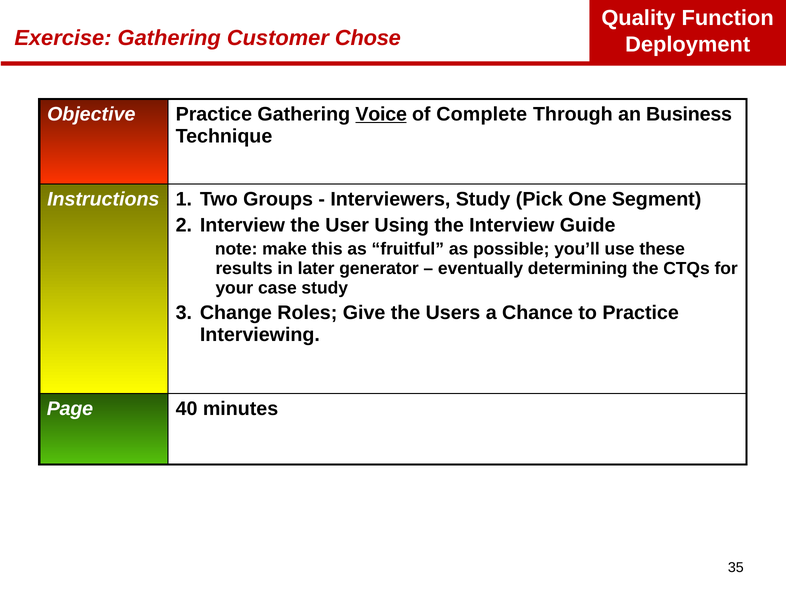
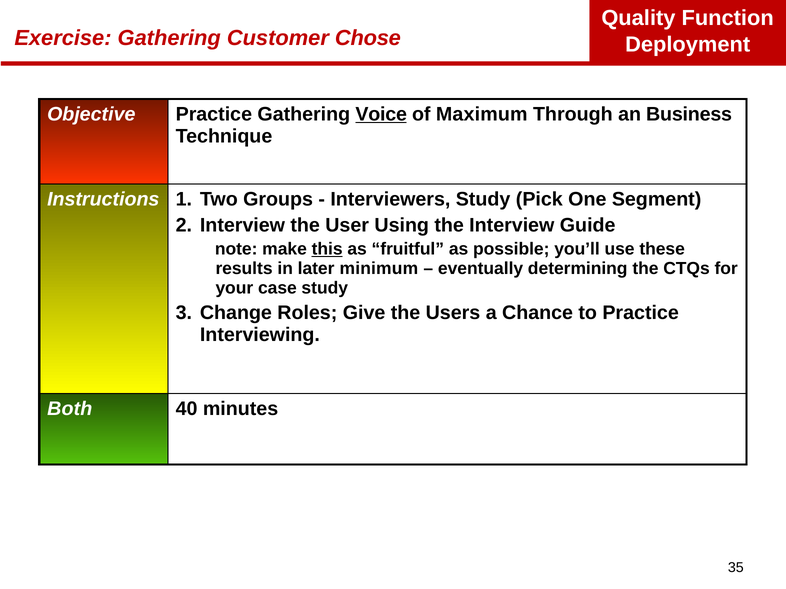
Complete: Complete -> Maximum (482, 114)
this underline: none -> present (327, 249)
generator: generator -> minimum (379, 269)
Page: Page -> Both (70, 409)
